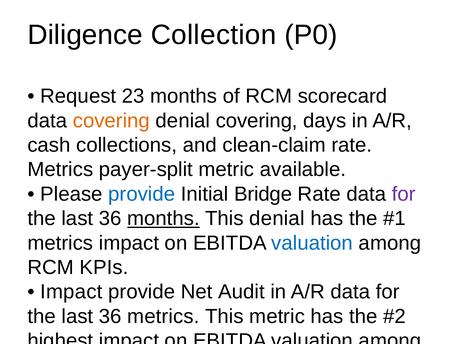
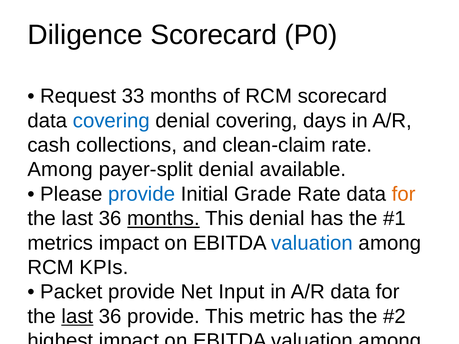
Diligence Collection: Collection -> Scorecard (214, 35)
23: 23 -> 33 (133, 96)
covering colour: orange -> blue (111, 121)
Metrics: Metrics -> Among (60, 170)
payer-split metric: metric -> denial (226, 170)
Bridge: Bridge -> Grade (263, 194)
for colour: purple -> orange (404, 194)
Impact: Impact -> Packet (71, 292)
Audit: Audit -> Input (241, 292)
last underline: none -> present (77, 317)
36 metrics: metrics -> provide (164, 317)
